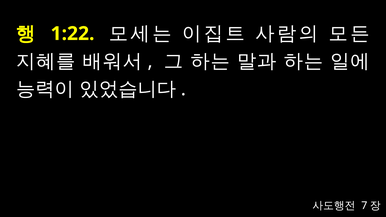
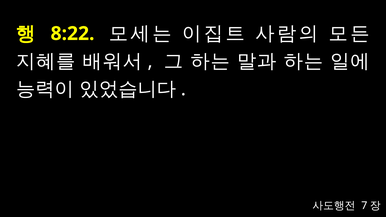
1:22: 1:22 -> 8:22 (73, 34)
